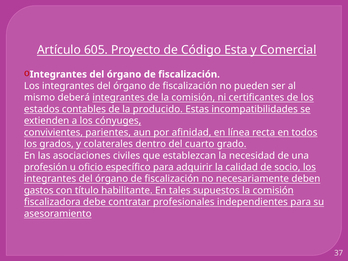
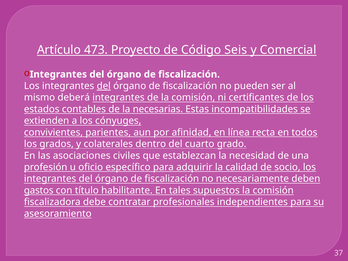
605: 605 -> 473 (96, 50)
Esta: Esta -> Seis (236, 50)
del underline: none -> present (104, 86)
producido: producido -> necesarias (158, 109)
